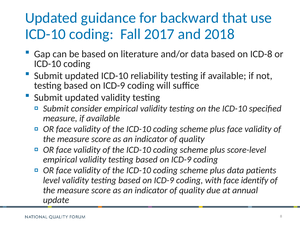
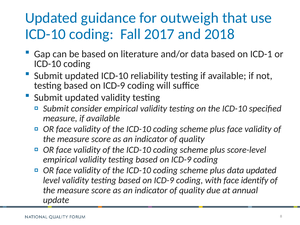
backward: backward -> outweigh (190, 18)
ICD-8: ICD-8 -> ICD-1 (261, 54)
data patients: patients -> updated (261, 170)
